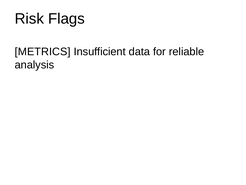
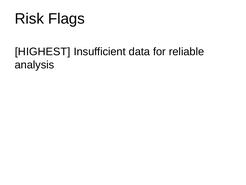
METRICS: METRICS -> HIGHEST (43, 52)
